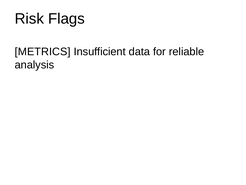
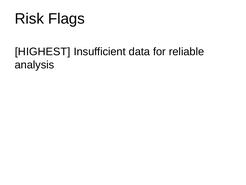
METRICS: METRICS -> HIGHEST (43, 52)
